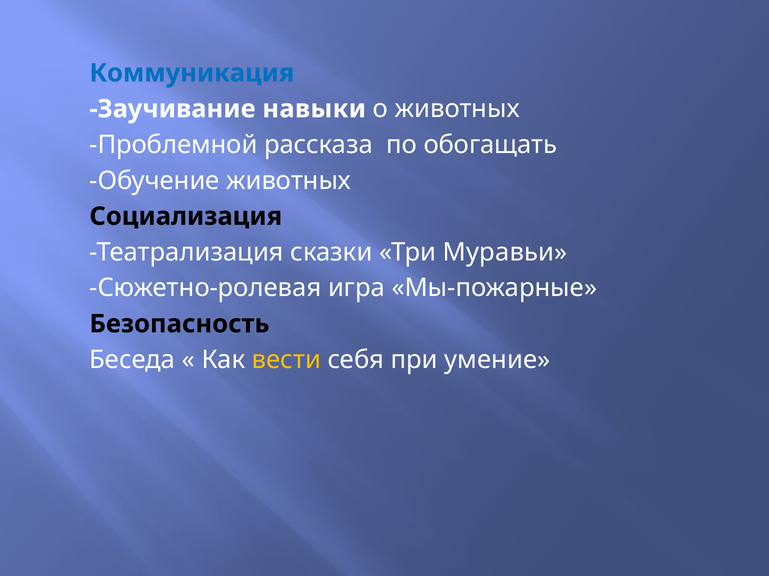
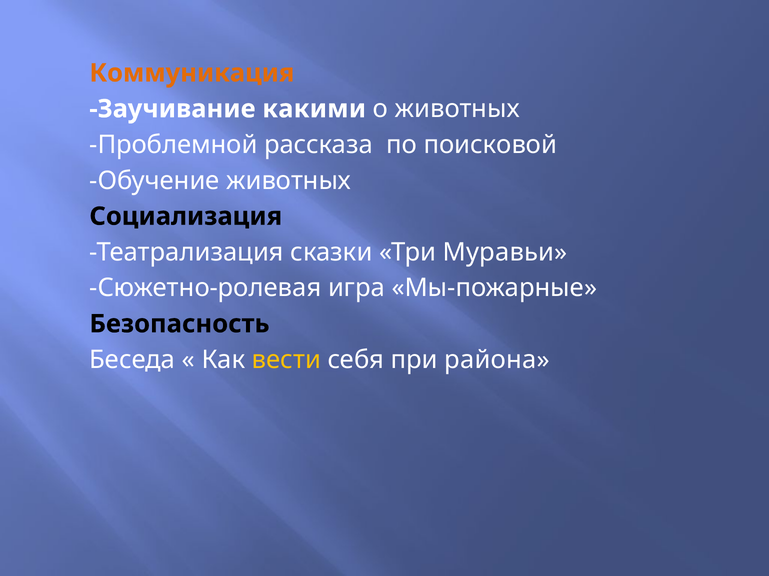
Коммуникация colour: blue -> orange (192, 73)
навыки: навыки -> какими (314, 109)
обогащать: обогащать -> поисковой (490, 145)
умение: умение -> района (497, 360)
